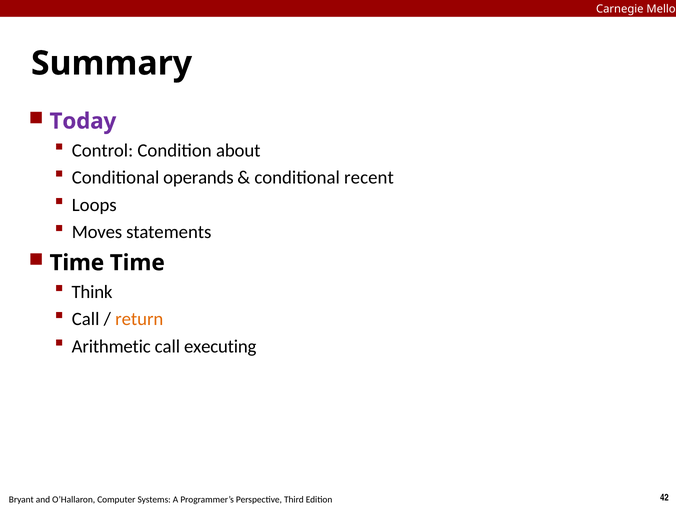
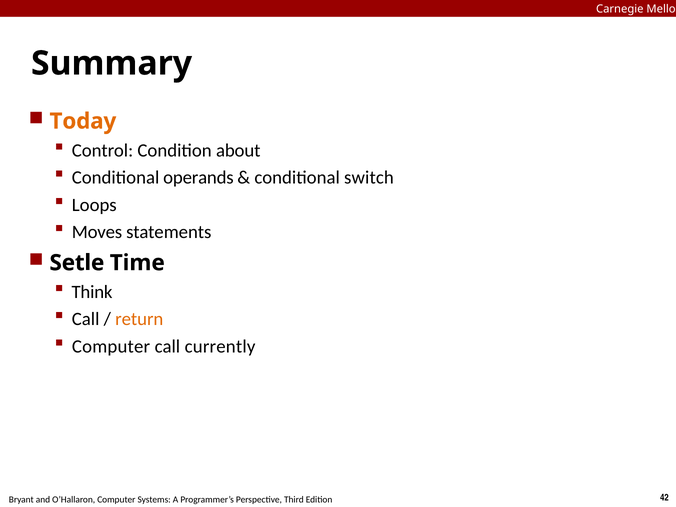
Today colour: purple -> orange (83, 121)
recent: recent -> switch (369, 178)
Time: Time -> Setle (77, 263)
Arithmetic: Arithmetic -> Computer (111, 346)
executing: executing -> currently (220, 346)
